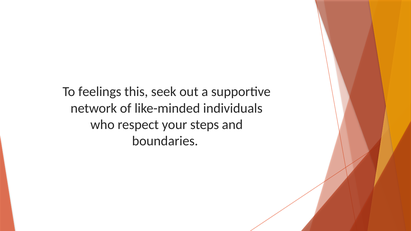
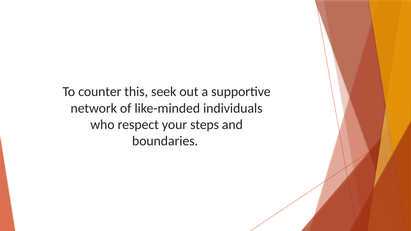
feelings: feelings -> counter (100, 92)
